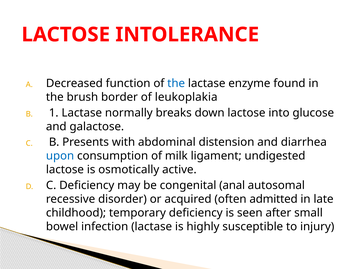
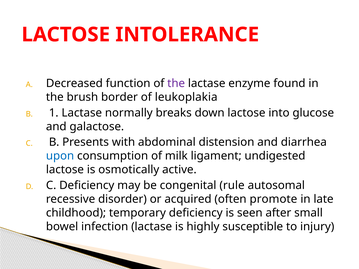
the colour: blue -> purple (176, 83)
anal: anal -> rule (232, 186)
admitted: admitted -> promote (273, 199)
